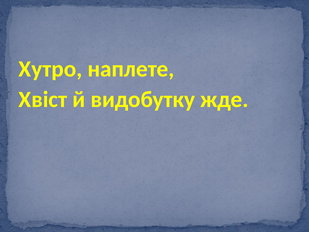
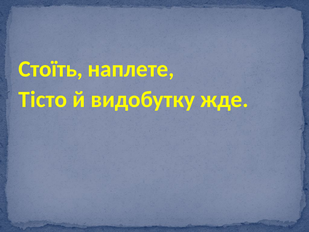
Хутро: Хутро -> Стоїть (51, 69)
Хвіст: Хвіст -> Тісто (43, 99)
